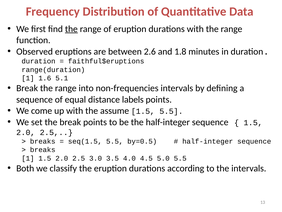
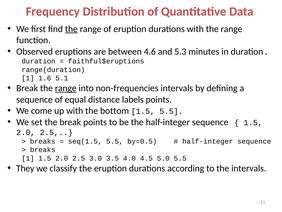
2.6: 2.6 -> 4.6 (150, 51)
1.8: 1.8 -> 5.3 (180, 51)
range underline: none -> present (66, 88)
assume: assume -> bottom (115, 111)
Both: Both -> They (25, 168)
